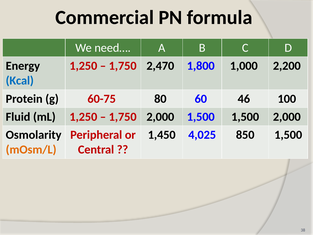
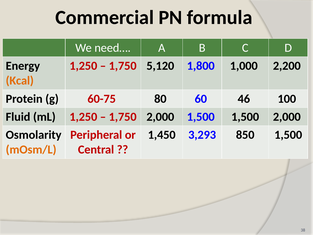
2,470: 2,470 -> 5,120 (160, 66)
Kcal colour: blue -> orange (20, 81)
4,025: 4,025 -> 3,293 (202, 135)
